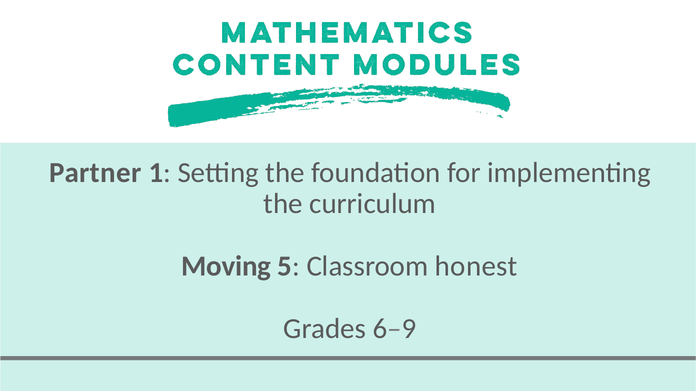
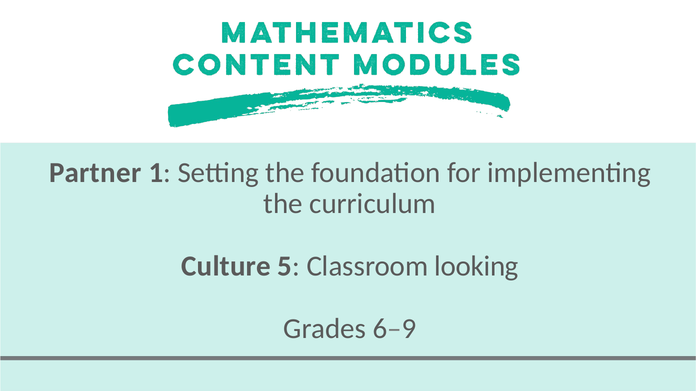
Moving: Moving -> Culture (226, 267)
honest: honest -> looking (477, 267)
